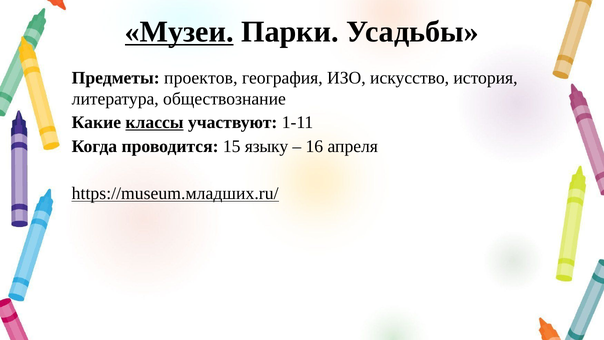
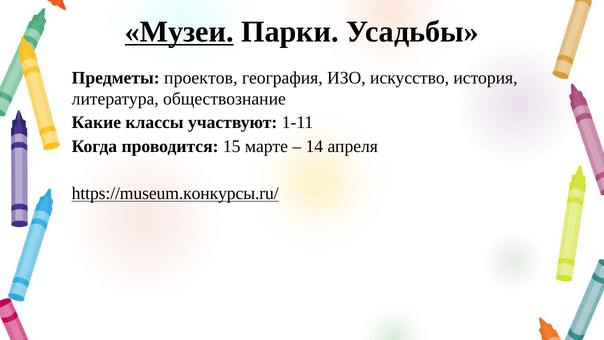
классы underline: present -> none (155, 122)
языку: языку -> марте (266, 146)
16: 16 -> 14 (314, 146)
https://museum.младших.ru/: https://museum.младших.ru/ -> https://museum.конкурсы.ru/ (175, 193)
